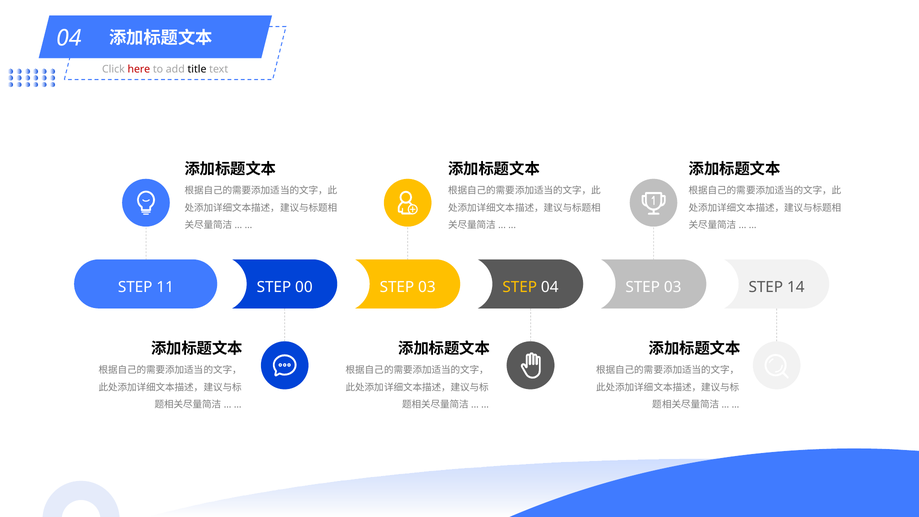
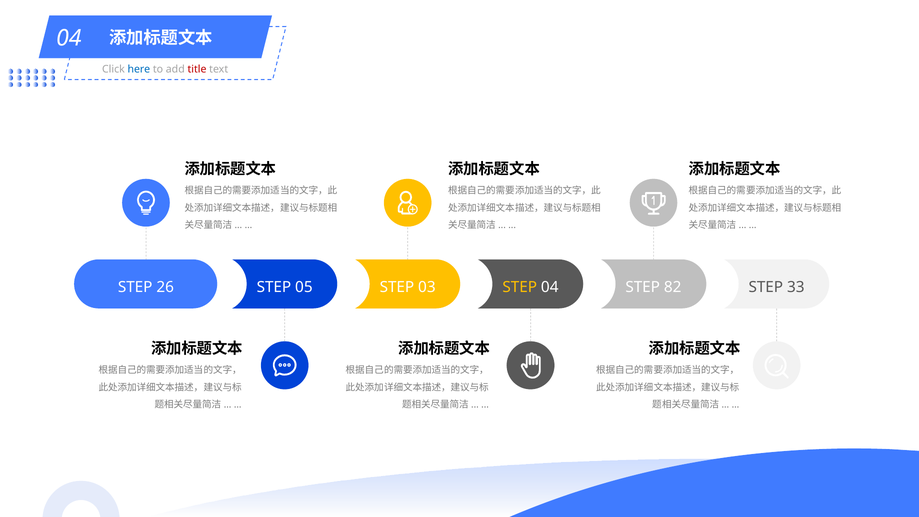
here colour: red -> blue (139, 69)
title colour: black -> red (197, 69)
11: 11 -> 26 (165, 287)
00: 00 -> 05 (304, 287)
04 STEP 03: 03 -> 82 (673, 287)
14: 14 -> 33 (796, 287)
